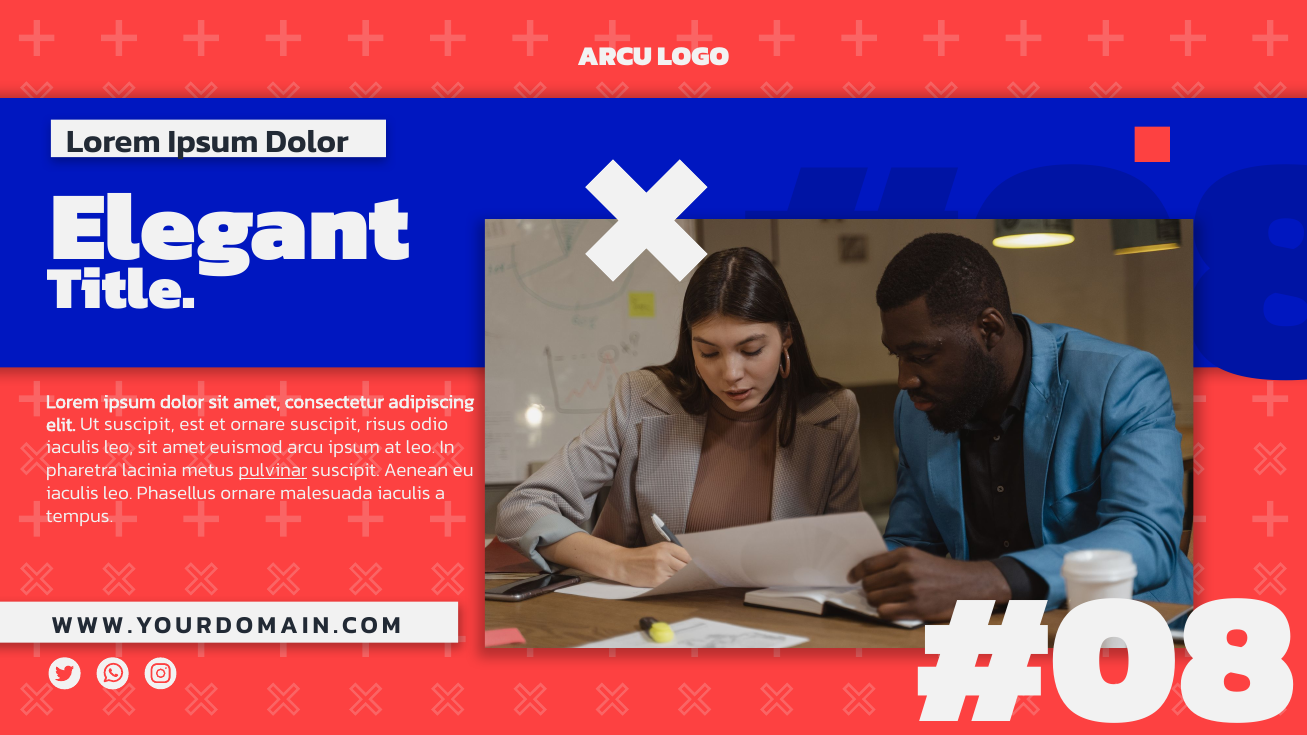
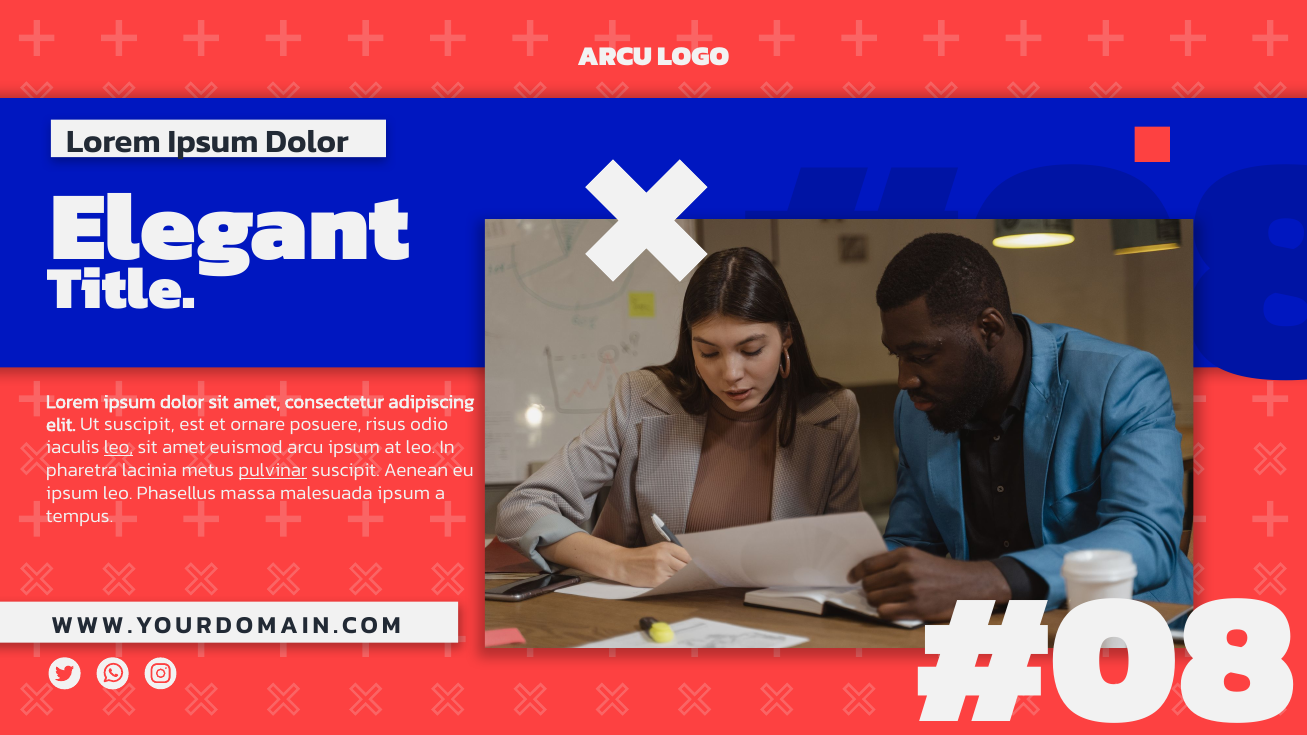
ornare suscipit: suscipit -> posuere (326, 425)
leo underline: none -> present (119, 448)
iaculis: iaculis -> ipsum (72, 493)
Phasellus ornare: ornare -> massa (248, 493)
malesuada iaculis: iaculis -> ipsum (404, 493)
